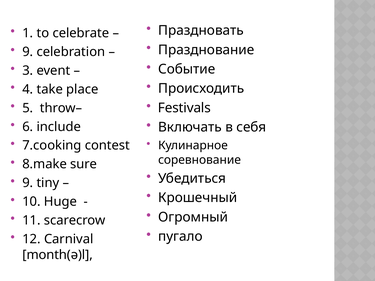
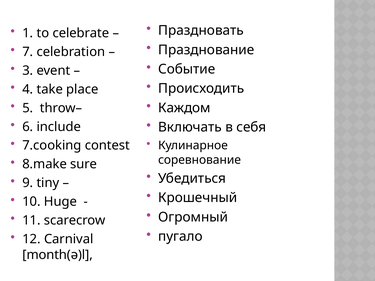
9: 9 -> 7 (28, 52)
Festivals: Festivals -> Каждом (184, 108)
